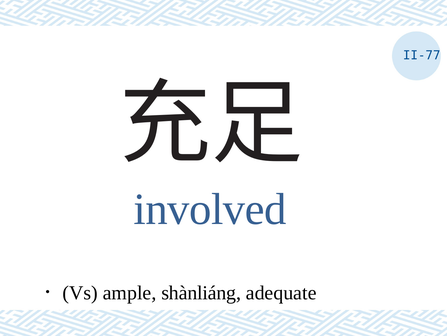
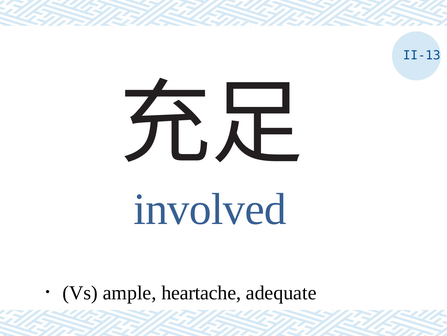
II-77: II-77 -> II-13 (422, 55)
shànliáng: shànliáng -> heartache (201, 292)
